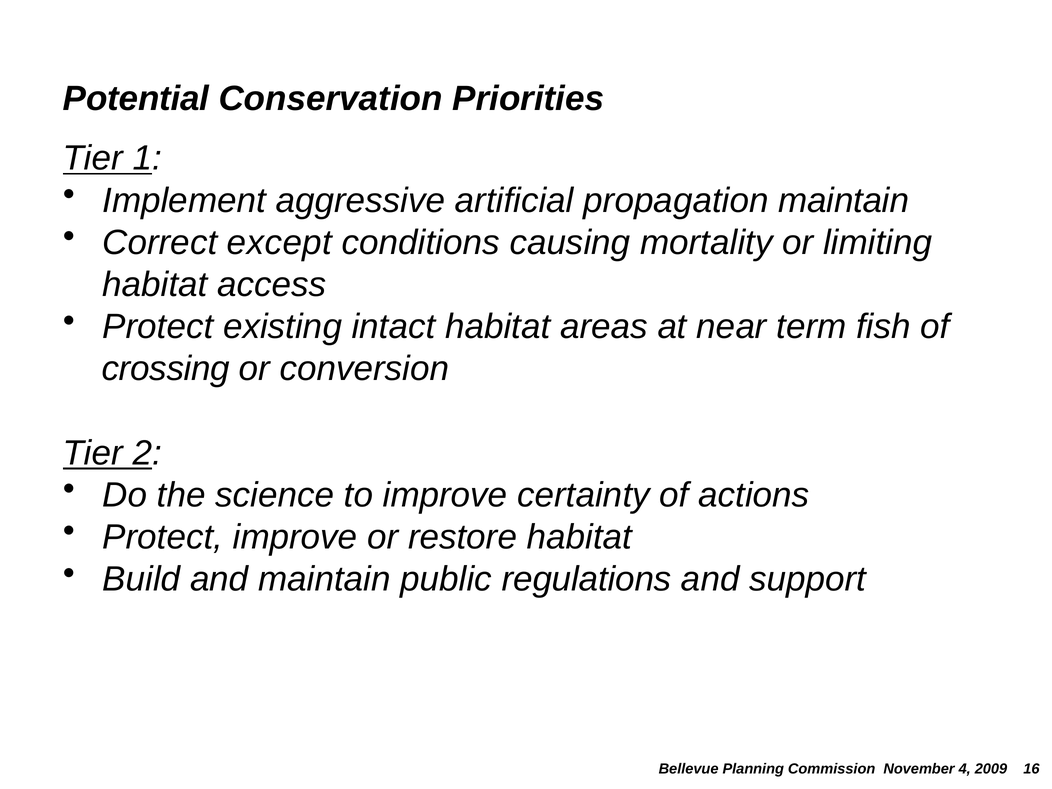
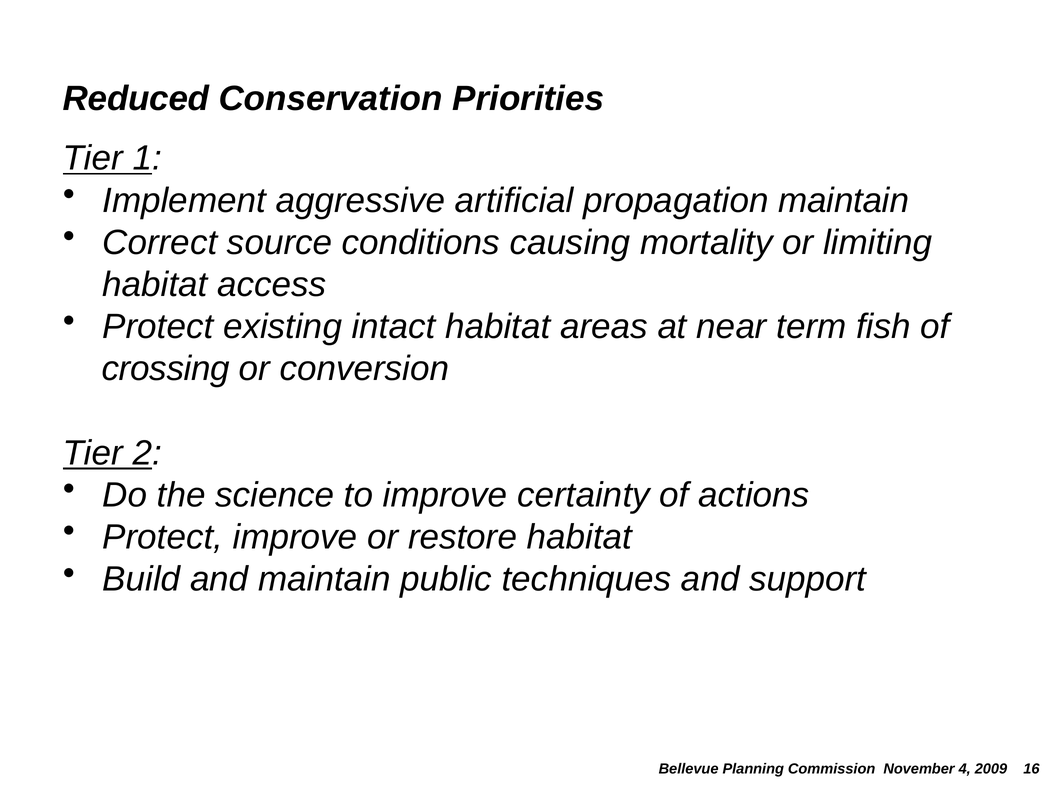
Potential: Potential -> Reduced (136, 99)
except: except -> source (280, 243)
regulations: regulations -> techniques (587, 579)
